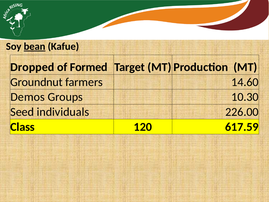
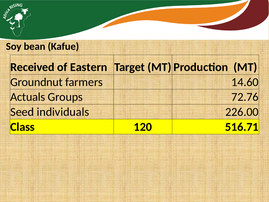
bean underline: present -> none (35, 46)
Dropped: Dropped -> Received (32, 67)
Formed: Formed -> Eastern (89, 67)
Demos: Demos -> Actuals (28, 97)
10.30: 10.30 -> 72.76 (245, 97)
617.59: 617.59 -> 516.71 (242, 127)
